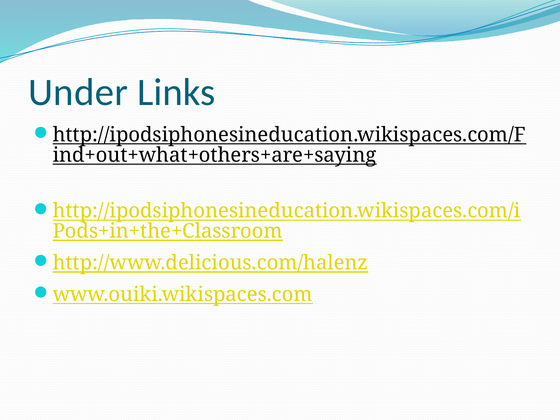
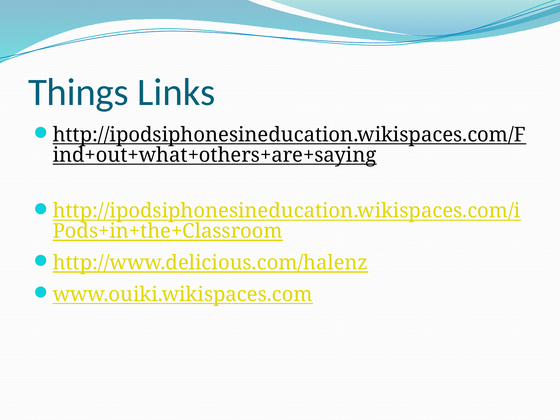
Under: Under -> Things (78, 92)
